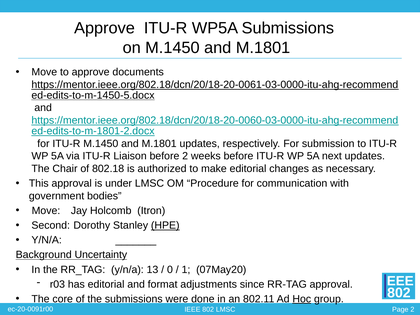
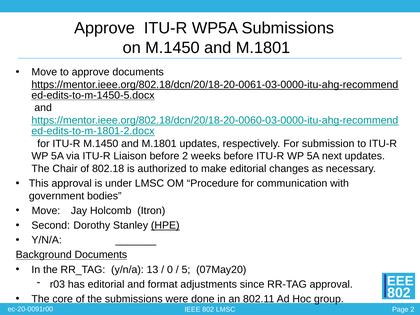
Background Uncertainty: Uncertainty -> Documents (101, 255)
1: 1 -> 5 (186, 270)
Hoc underline: present -> none (302, 299)
